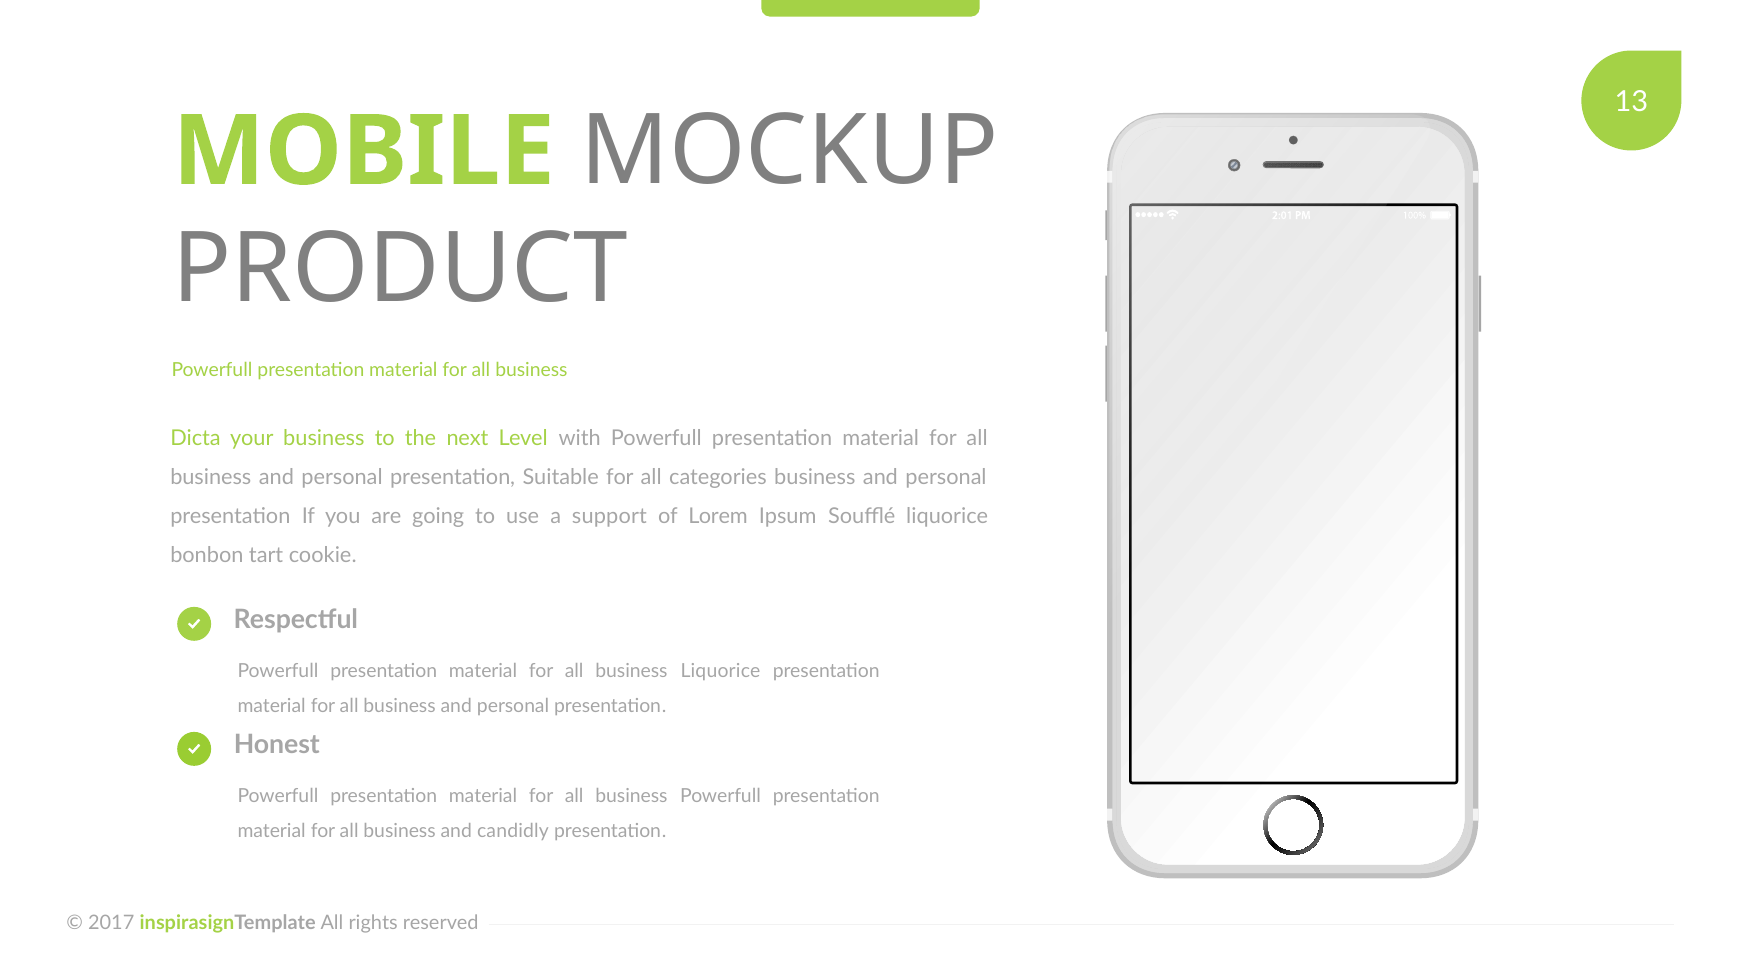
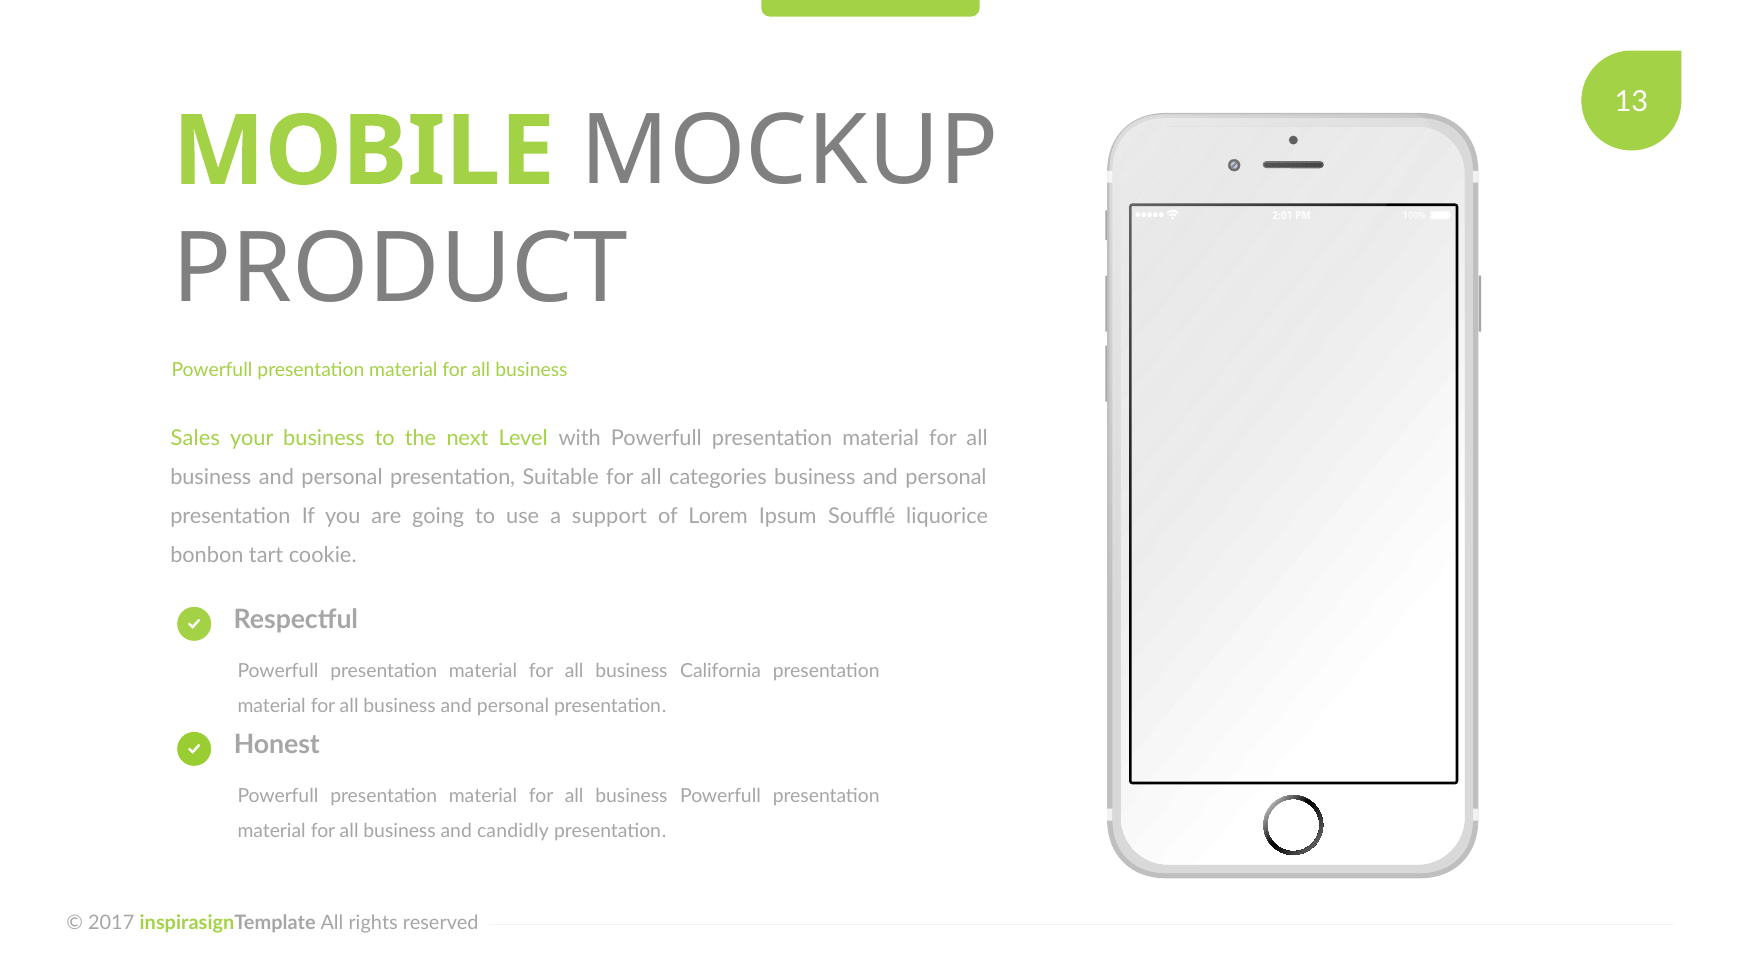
Dicta: Dicta -> Sales (195, 438)
business Liquorice: Liquorice -> California (721, 672)
